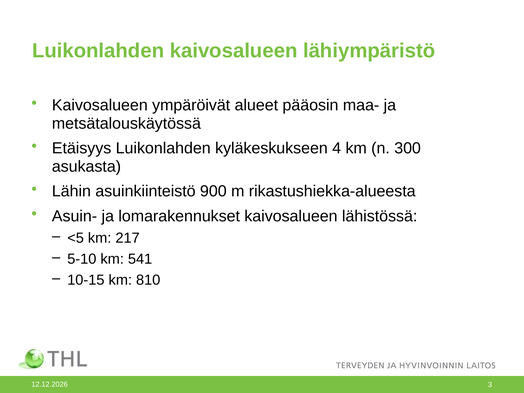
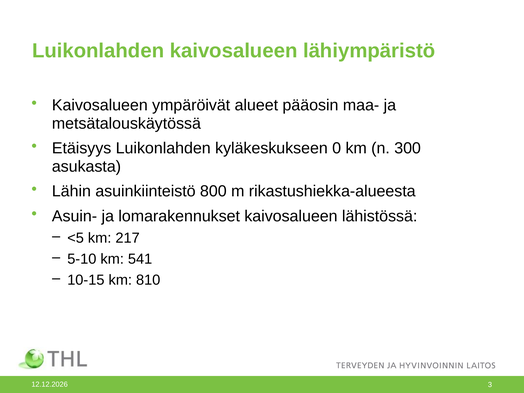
4: 4 -> 0 (337, 148)
900: 900 -> 800 (213, 191)
